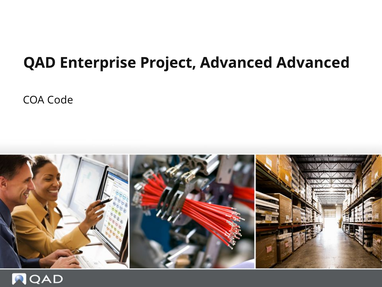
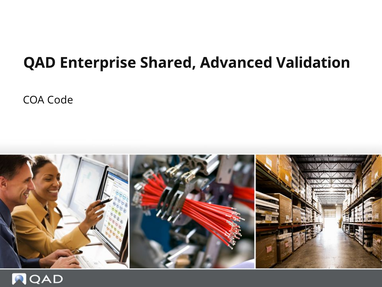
Project: Project -> Shared (168, 63)
Advanced Advanced: Advanced -> Validation (313, 63)
